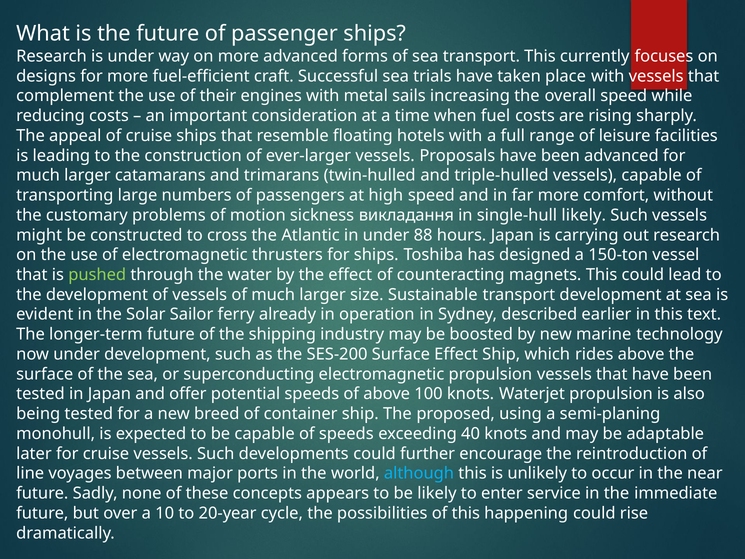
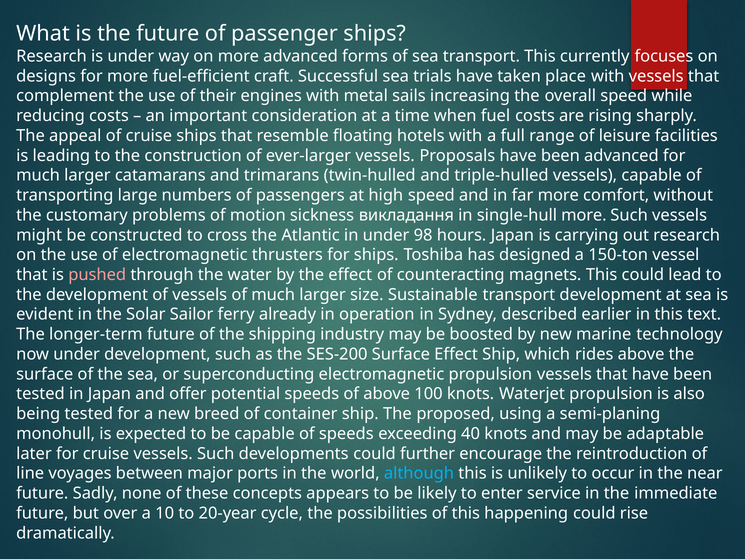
single-hull likely: likely -> more (584, 215)
88: 88 -> 98 (423, 235)
pushed colour: light green -> pink (97, 275)
